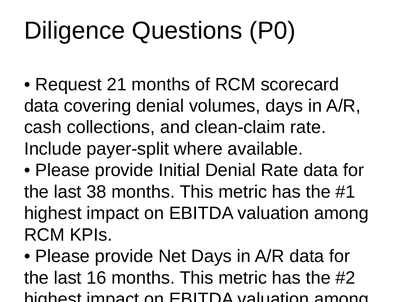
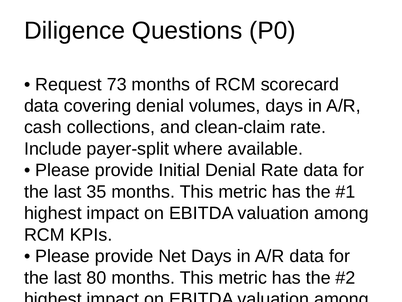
21: 21 -> 73 (117, 84)
38: 38 -> 35 (97, 192)
16: 16 -> 80 (97, 277)
